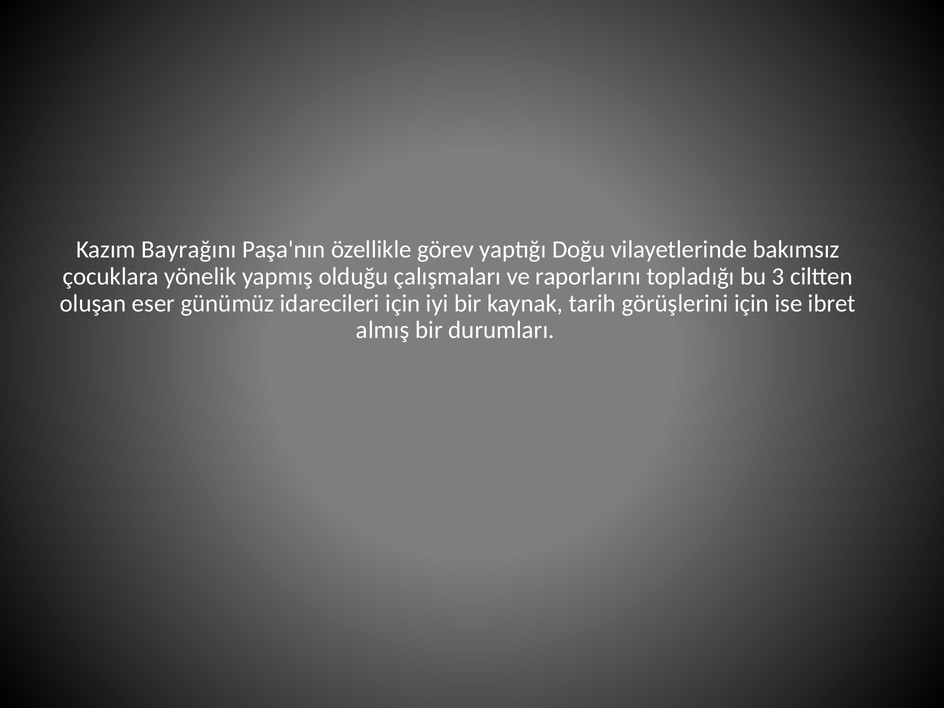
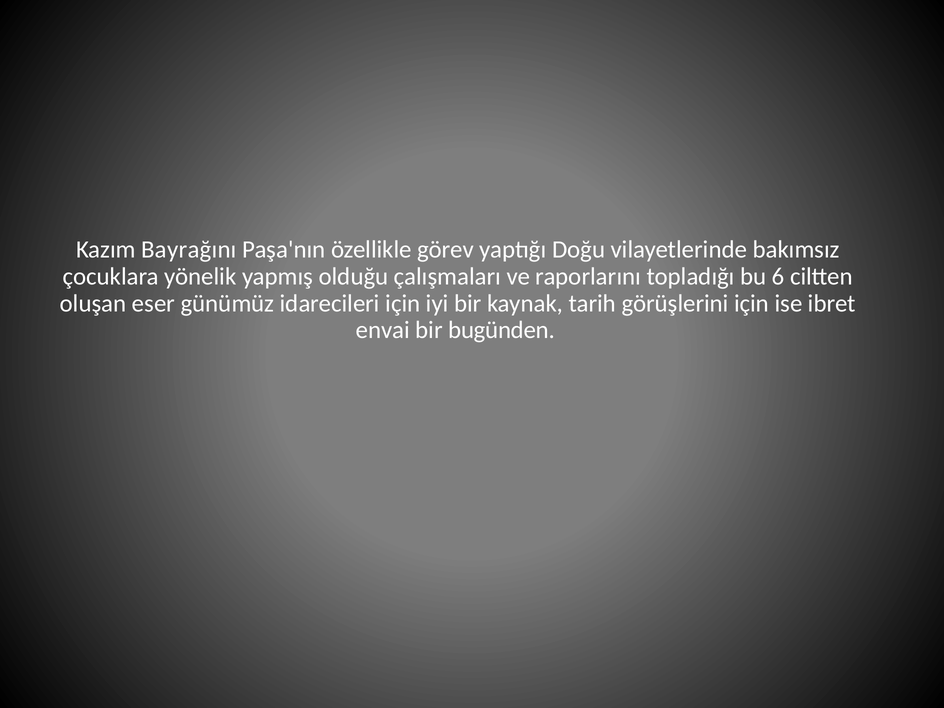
3: 3 -> 6 (778, 276)
almış: almış -> envai (383, 330)
durumları: durumları -> bugünden (502, 330)
